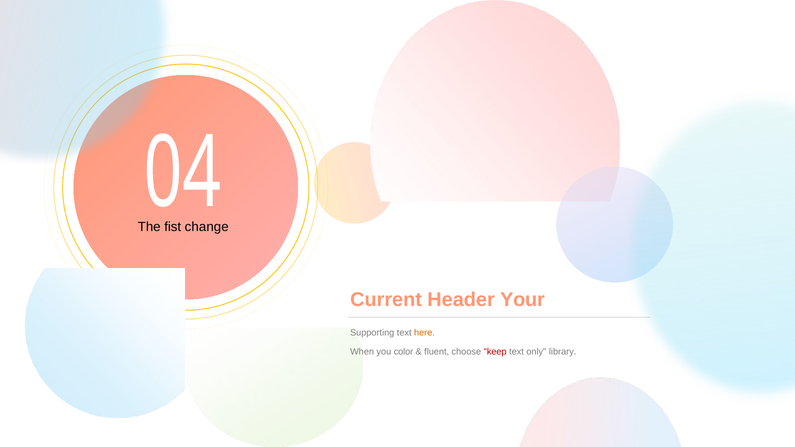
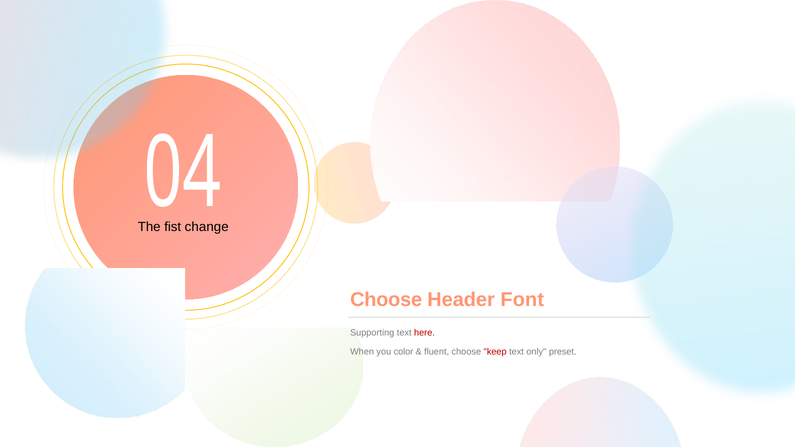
Current: Current -> Choose (386, 300)
Your: Your -> Font (522, 300)
here colour: orange -> red (424, 333)
library: library -> preset (563, 352)
